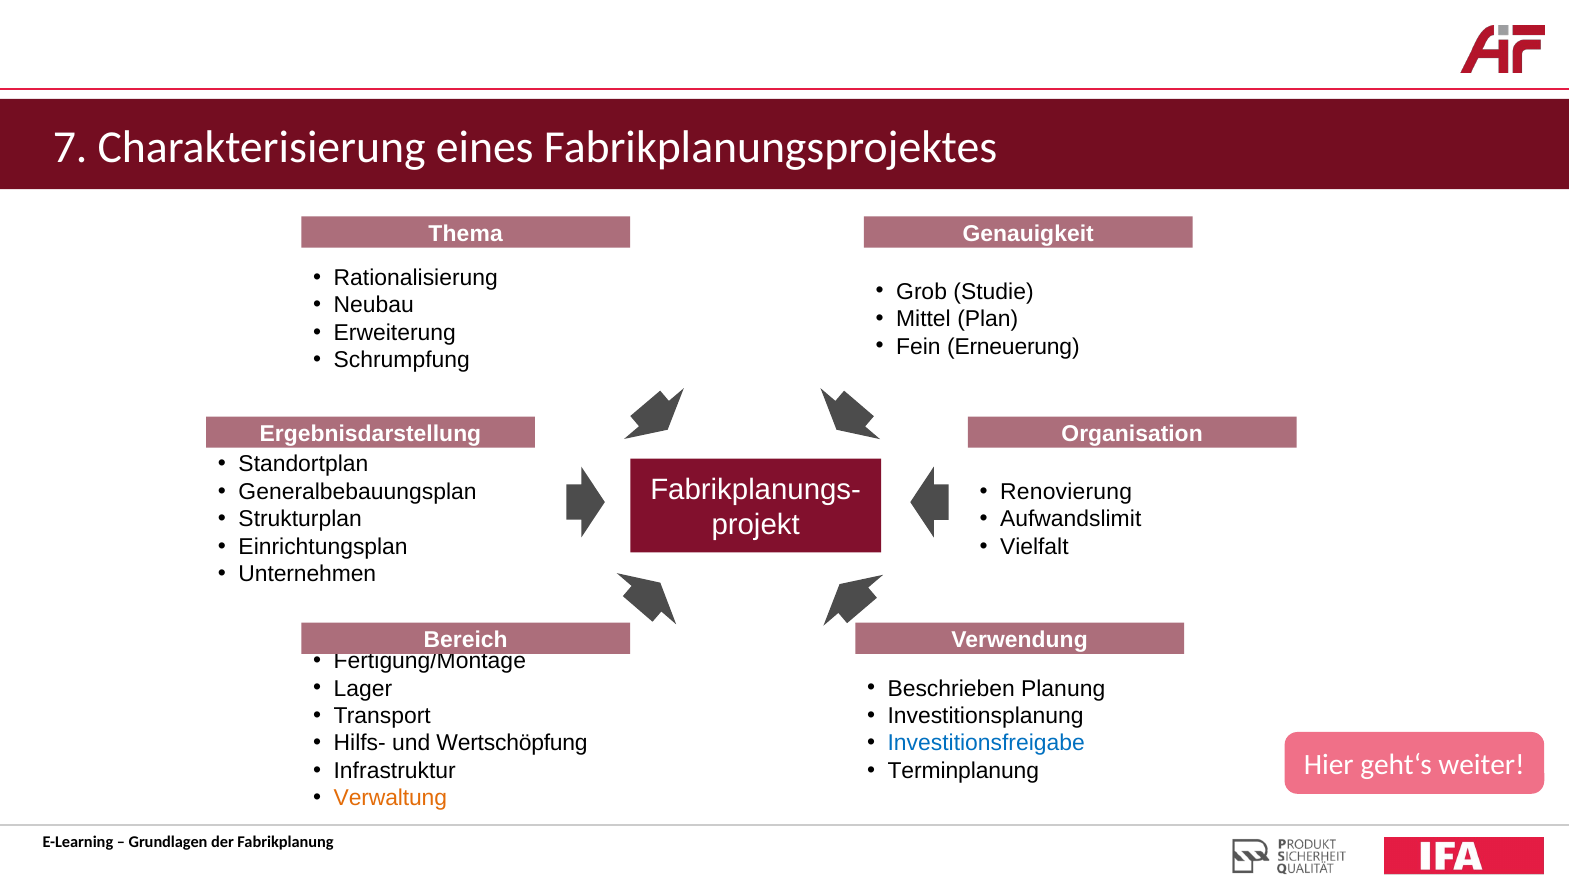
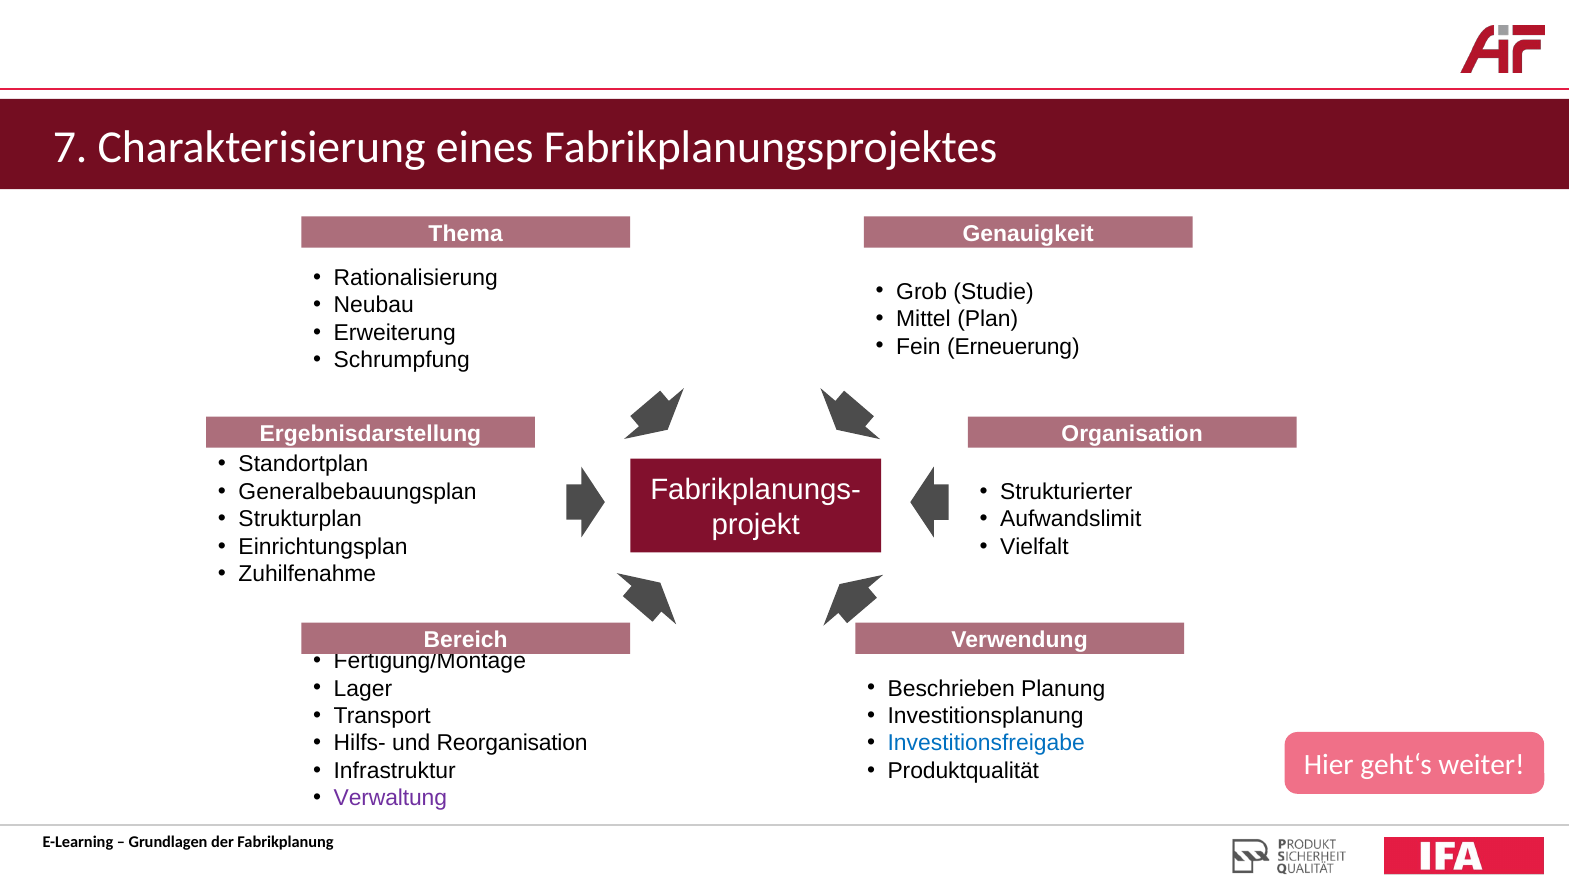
Renovierung: Renovierung -> Strukturierter (1066, 491)
Unternehmen: Unternehmen -> Zuhilfenahme (307, 574)
Wertschöpfung: Wertschöpfung -> Reorganisation (512, 743)
Terminplanung: Terminplanung -> Produktqualität (963, 771)
Verwaltung colour: orange -> purple (390, 798)
